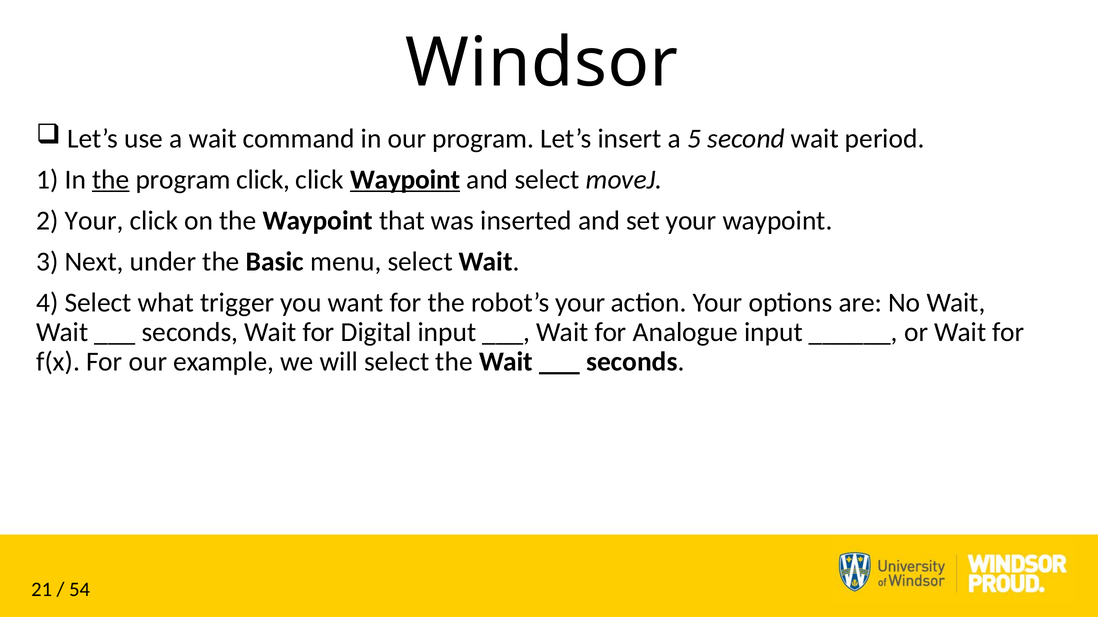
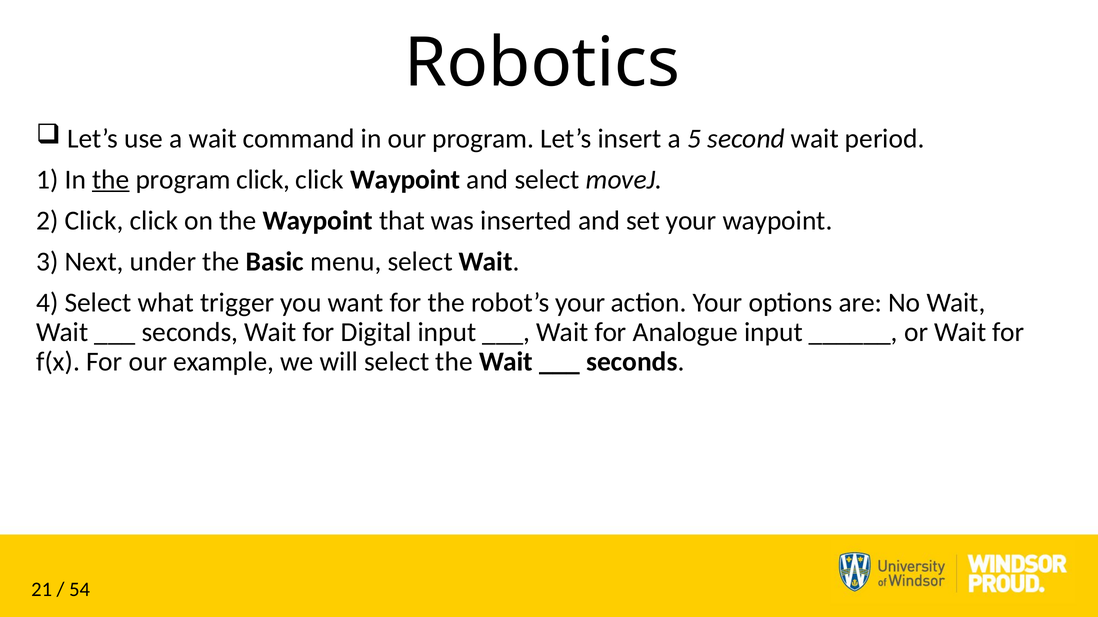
Windsor: Windsor -> Robotics (542, 63)
Waypoint underline: present -> none (405, 180)
2 Your: Your -> Click (94, 221)
